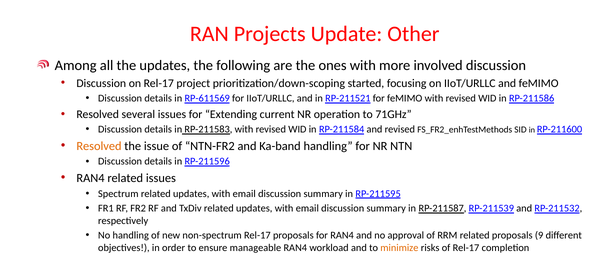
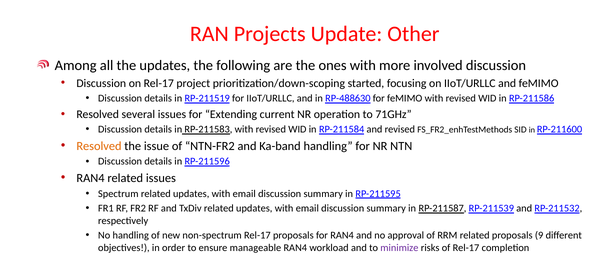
RP-611569: RP-611569 -> RP-211519 (207, 98)
RP-211521: RP-211521 -> RP-488630 (348, 98)
minimize colour: orange -> purple (399, 248)
